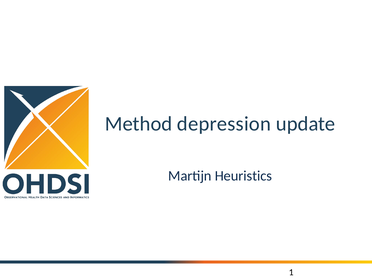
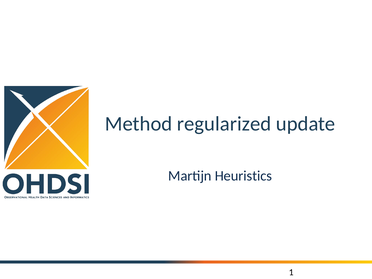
depression: depression -> regularized (224, 124)
